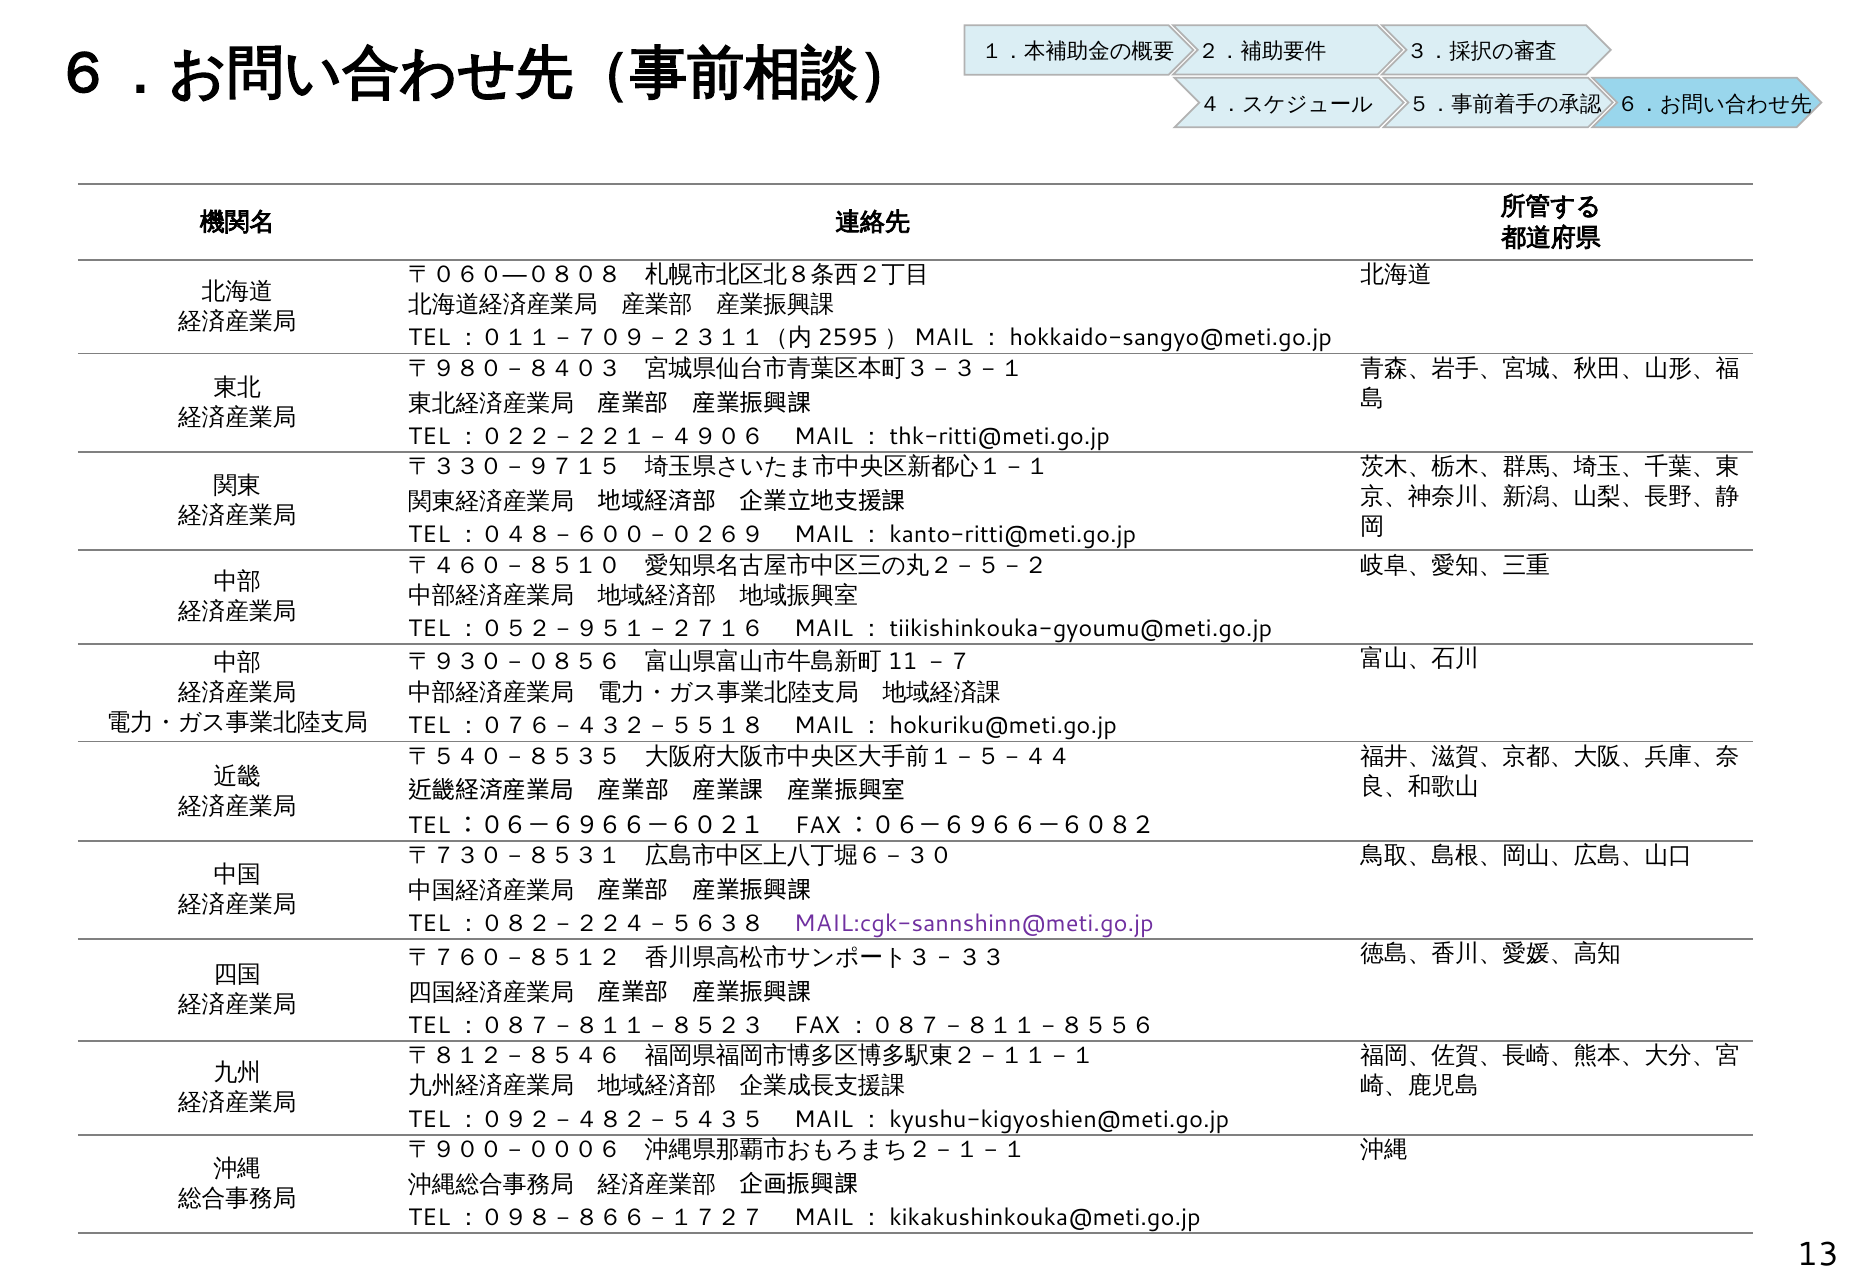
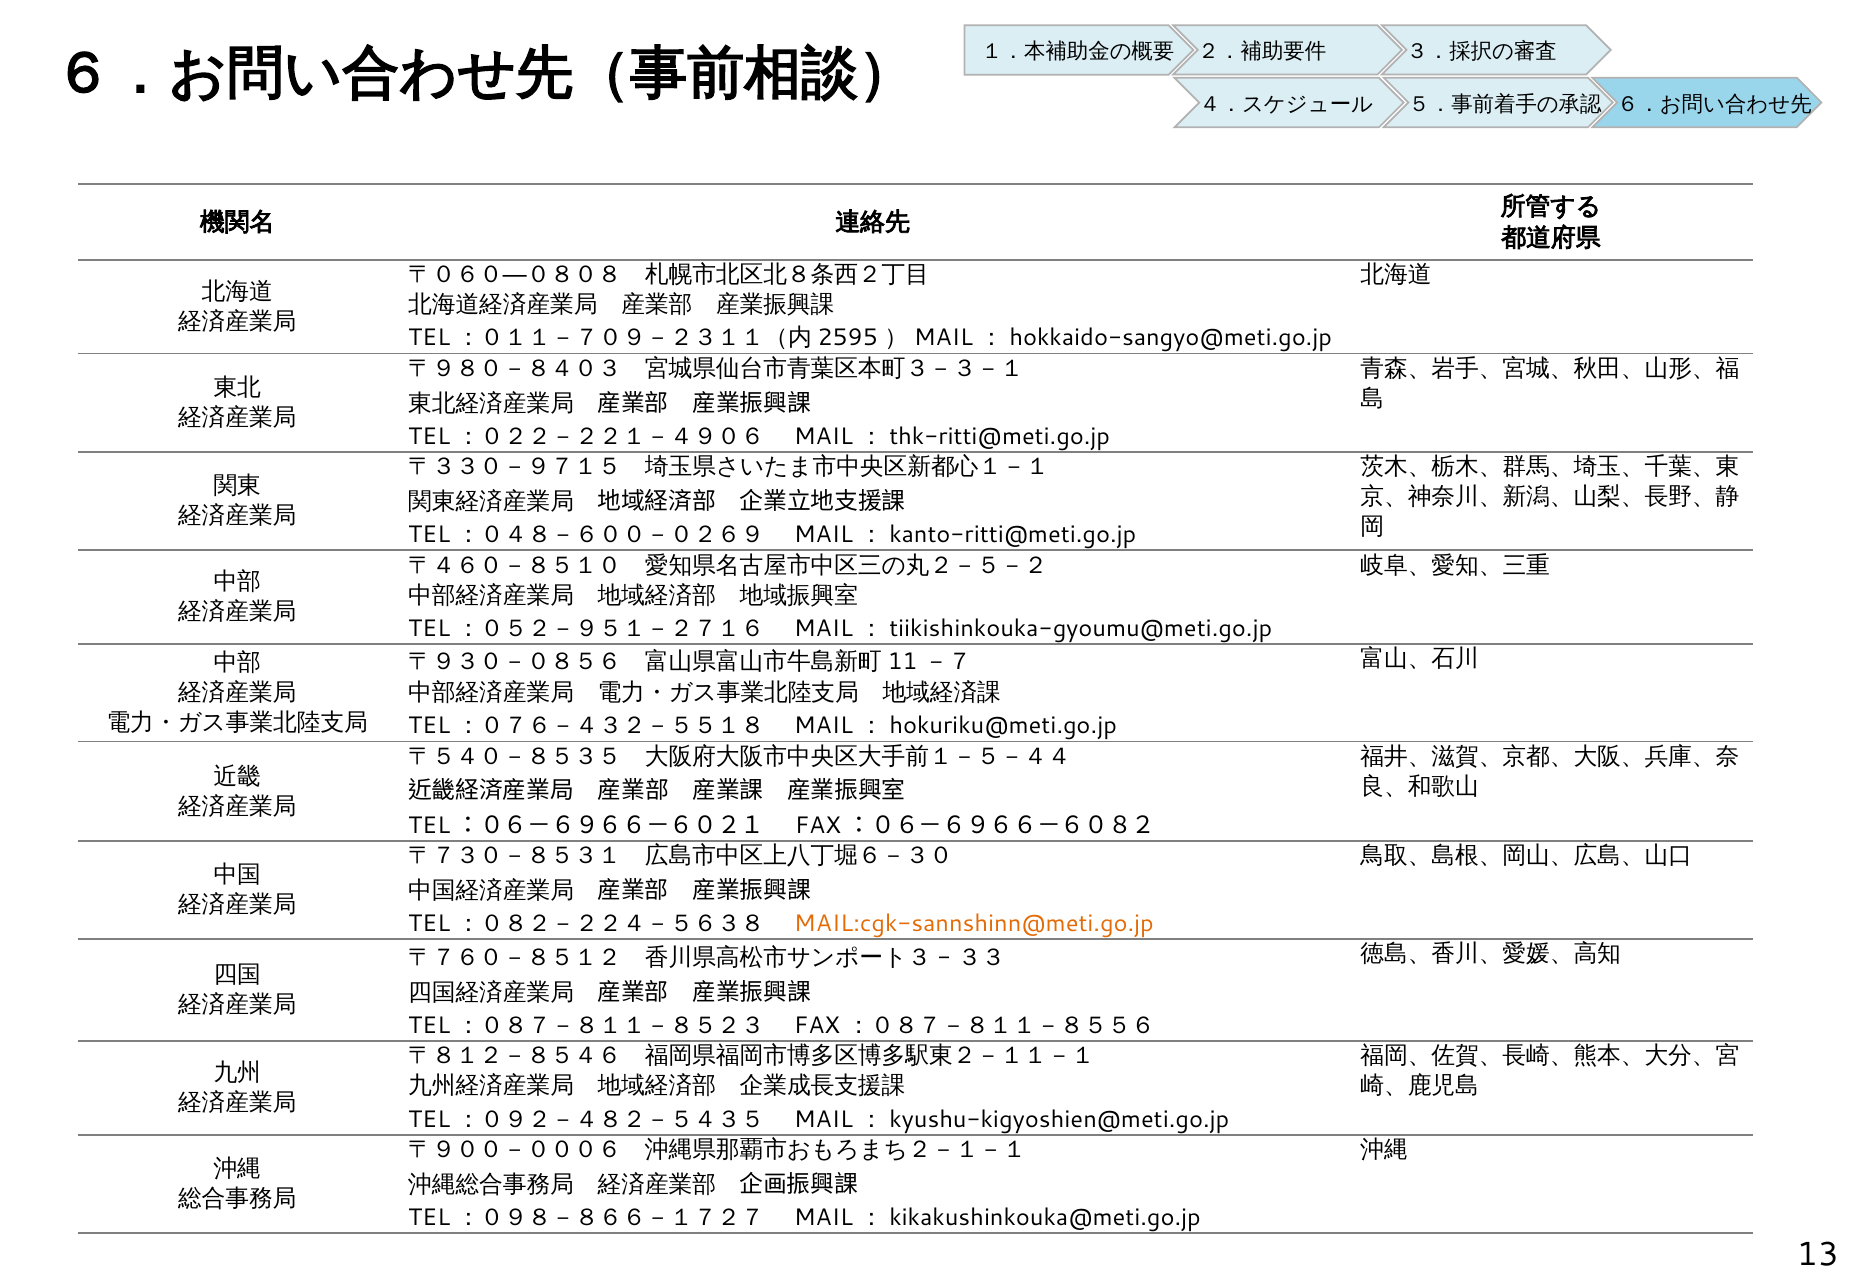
MAIL:cgk-sannshinn@meti.go.jp colour: purple -> orange (974, 923)
